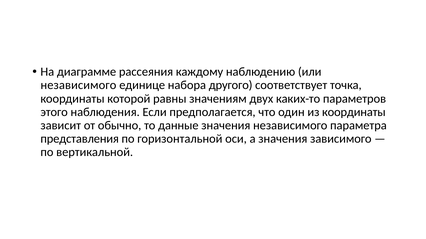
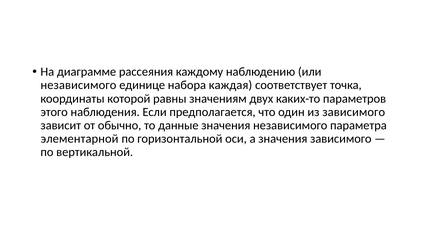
другого: другого -> каждая (231, 85)
из координаты: координаты -> зависимого (354, 112)
представления: представления -> элементарной (80, 139)
